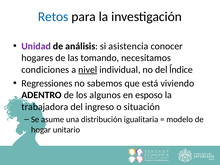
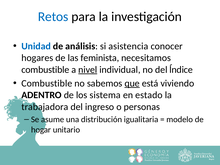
Unidad colour: purple -> blue (36, 46)
tomando: tomando -> feminista (100, 58)
condiciones: condiciones -> combustible (45, 70)
Regressiones: Regressiones -> Combustible (47, 83)
que underline: none -> present (132, 83)
algunos: algunos -> sistema (105, 95)
esposo: esposo -> estado (149, 95)
situación: situación -> personas (142, 107)
